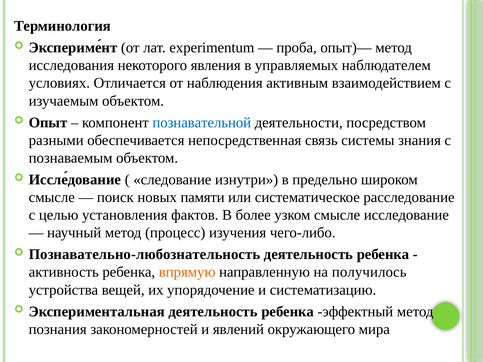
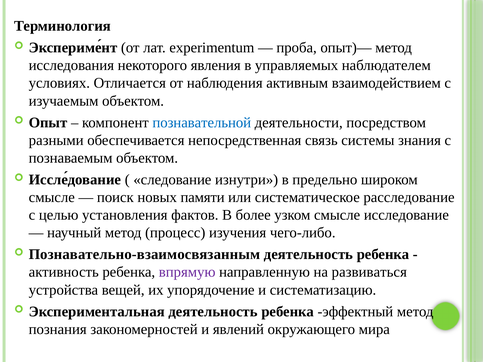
Познавательно-любознательность: Познавательно-любознательность -> Познавательно-взаимосвязанным (144, 255)
впрямую colour: orange -> purple (187, 272)
получилось: получилось -> развиваться (369, 272)
